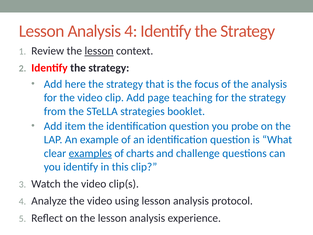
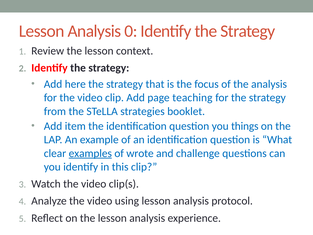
Analysis 4: 4 -> 0 (131, 31)
lesson underline: present -> none (99, 51)
probe: probe -> things (245, 126)
charts: charts -> wrote (140, 153)
